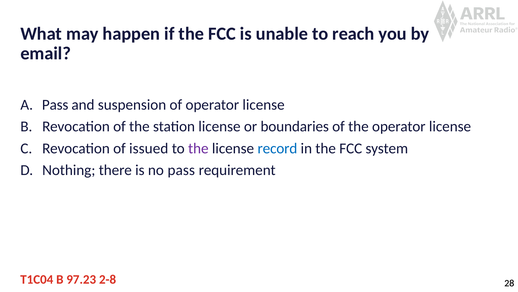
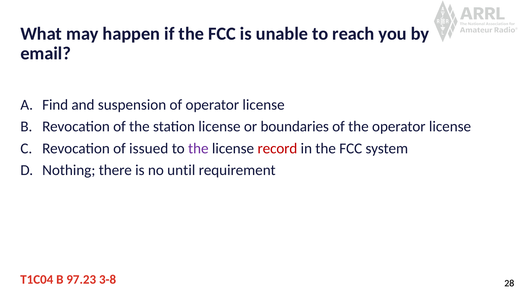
Pass: Pass -> Find (55, 105)
record colour: blue -> red (277, 148)
no pass: pass -> until (181, 170)
2-8: 2-8 -> 3-8 (108, 279)
